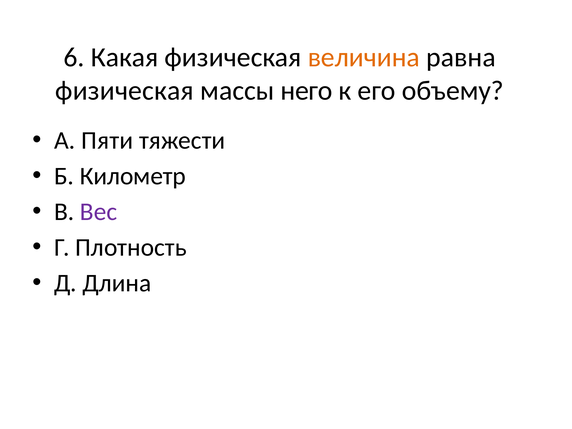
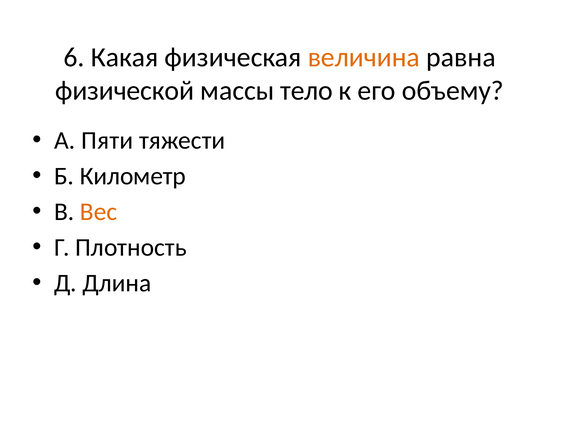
физическая: физическая -> физической (125, 91)
него: него -> тело (307, 91)
Вес colour: purple -> orange (99, 212)
